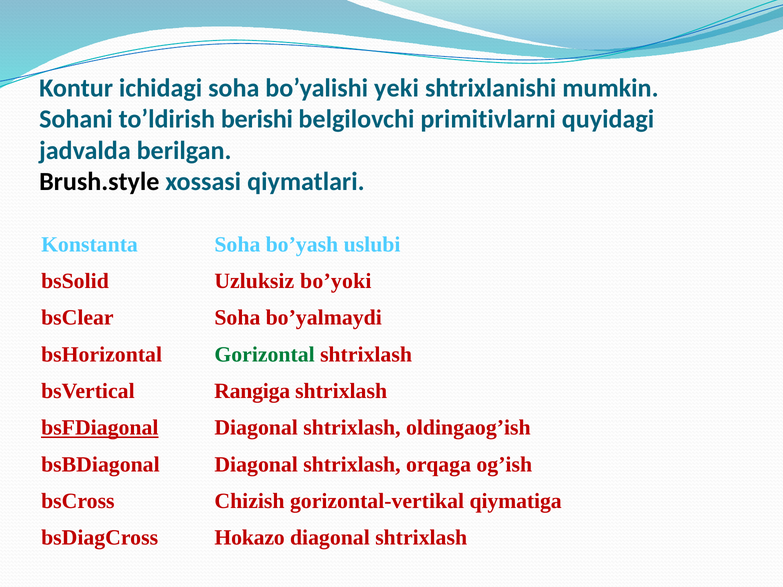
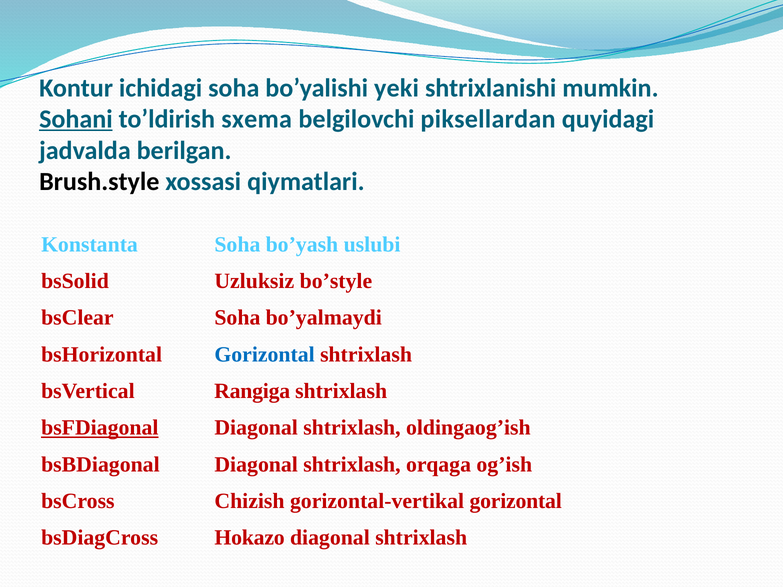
Sohani underline: none -> present (76, 119)
berishi: berishi -> sxema (257, 119)
primitivlarni: primitivlarni -> piksellardan (488, 119)
bo’yoki: bo’yoki -> bo’style (336, 281)
Gorizontal colour: green -> blue (265, 355)
gorizontal-vertikal qiymatiga: qiymatiga -> gorizontal (516, 501)
